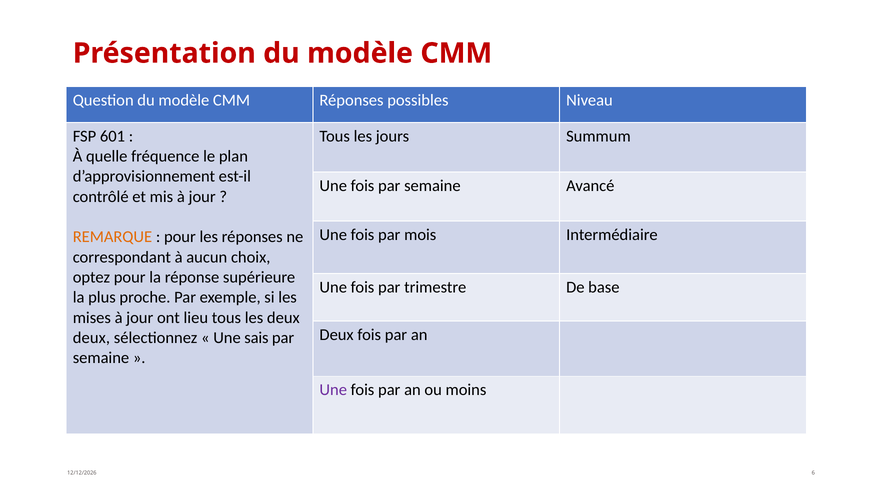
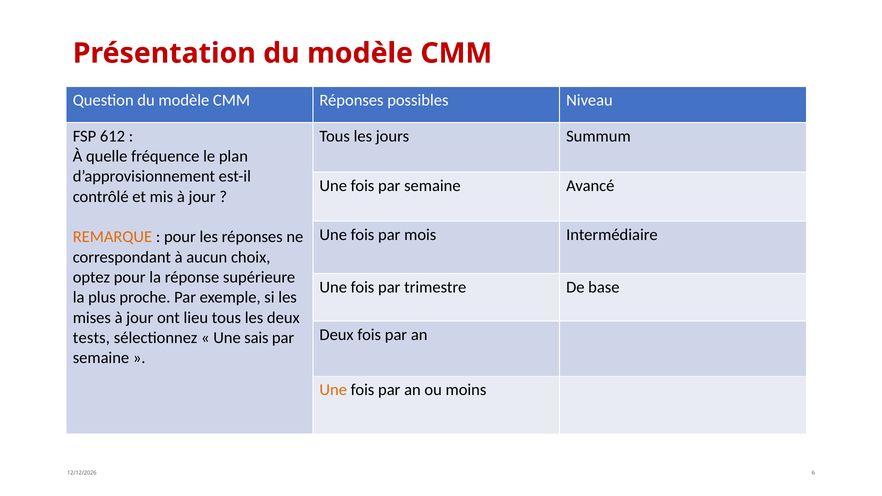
601: 601 -> 612 (113, 136)
deux: deux -> tests (91, 338)
Une colour: purple -> orange (333, 390)
